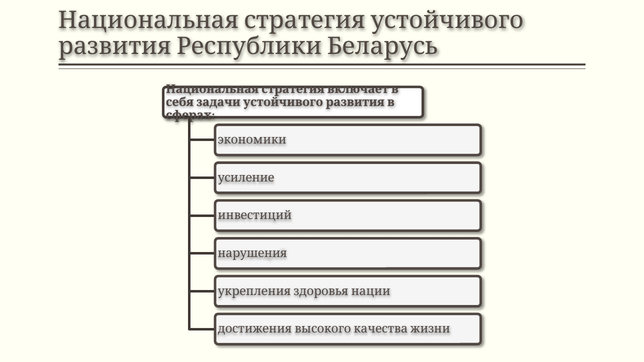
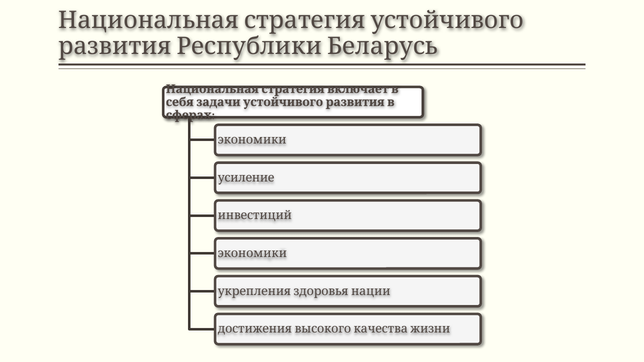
нарушения: нарушения -> экономики (252, 254)
